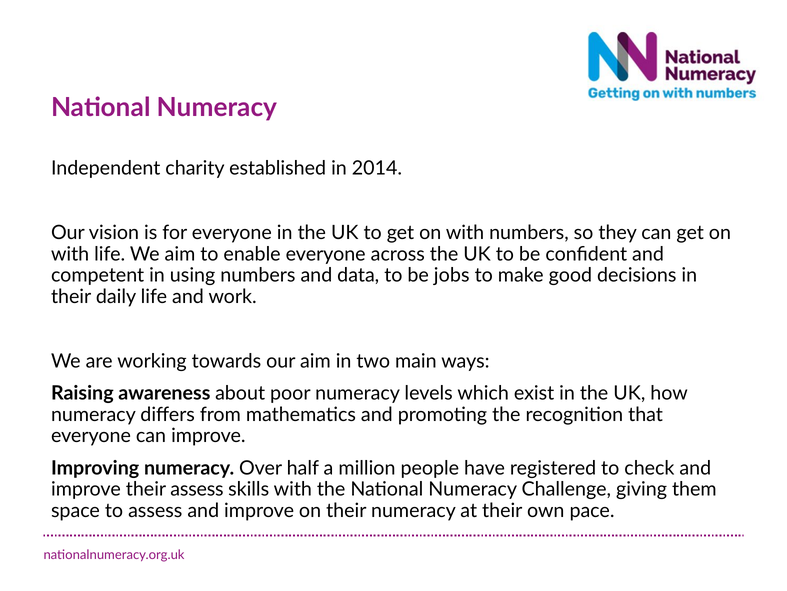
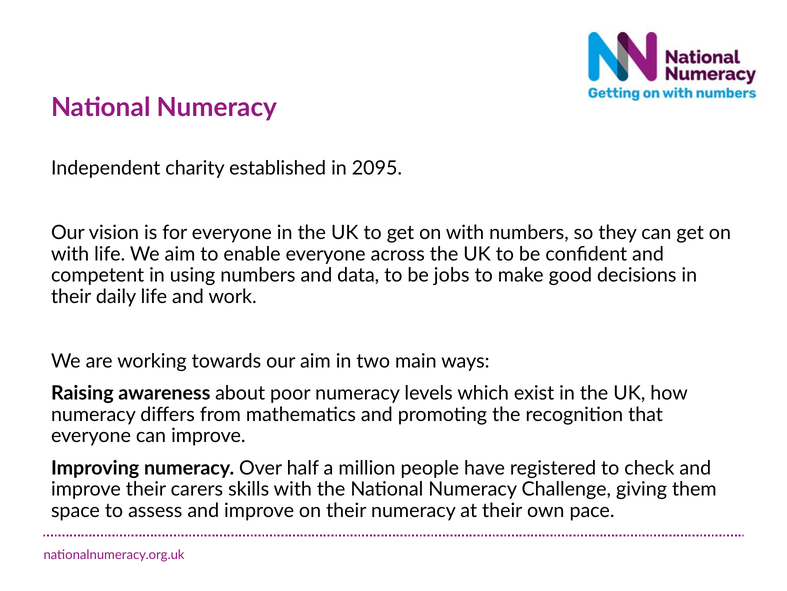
2014: 2014 -> 2095 (377, 168)
their assess: assess -> carers (197, 489)
